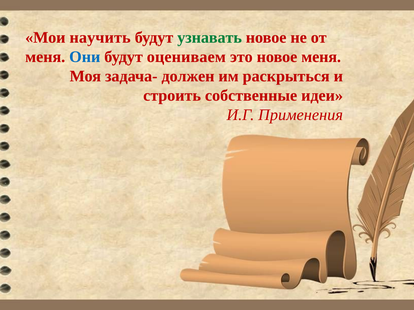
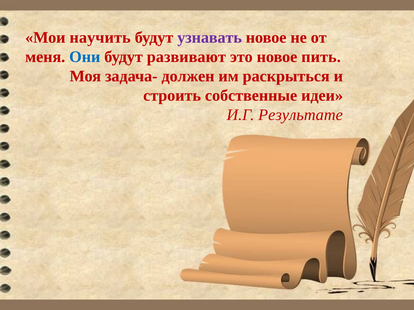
узнавать colour: green -> purple (210, 38)
оцениваем: оцениваем -> развивают (186, 57)
новое меня: меня -> пить (321, 57)
Применения: Применения -> Результате (301, 115)
